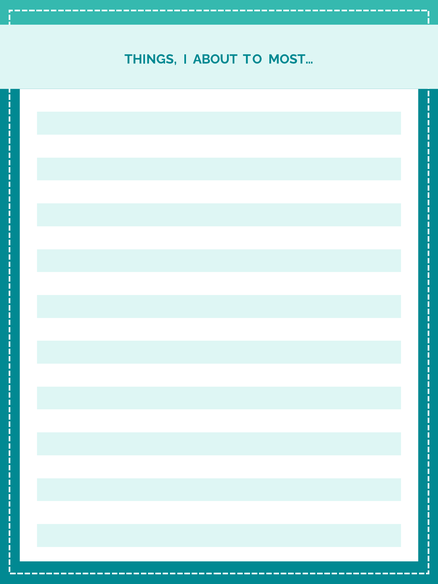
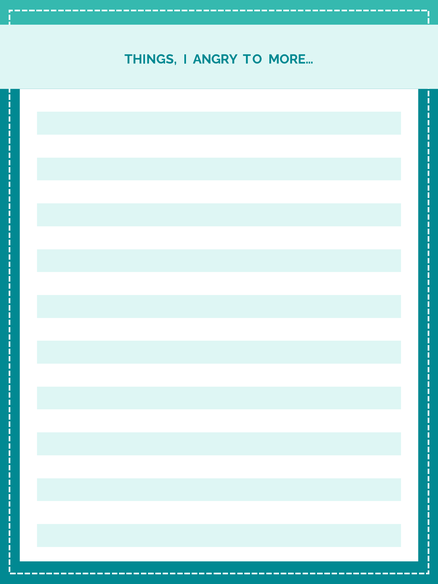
ABOUT: ABOUT -> ANGRY (215, 59)
MOST…: MOST… -> MORE… (291, 59)
